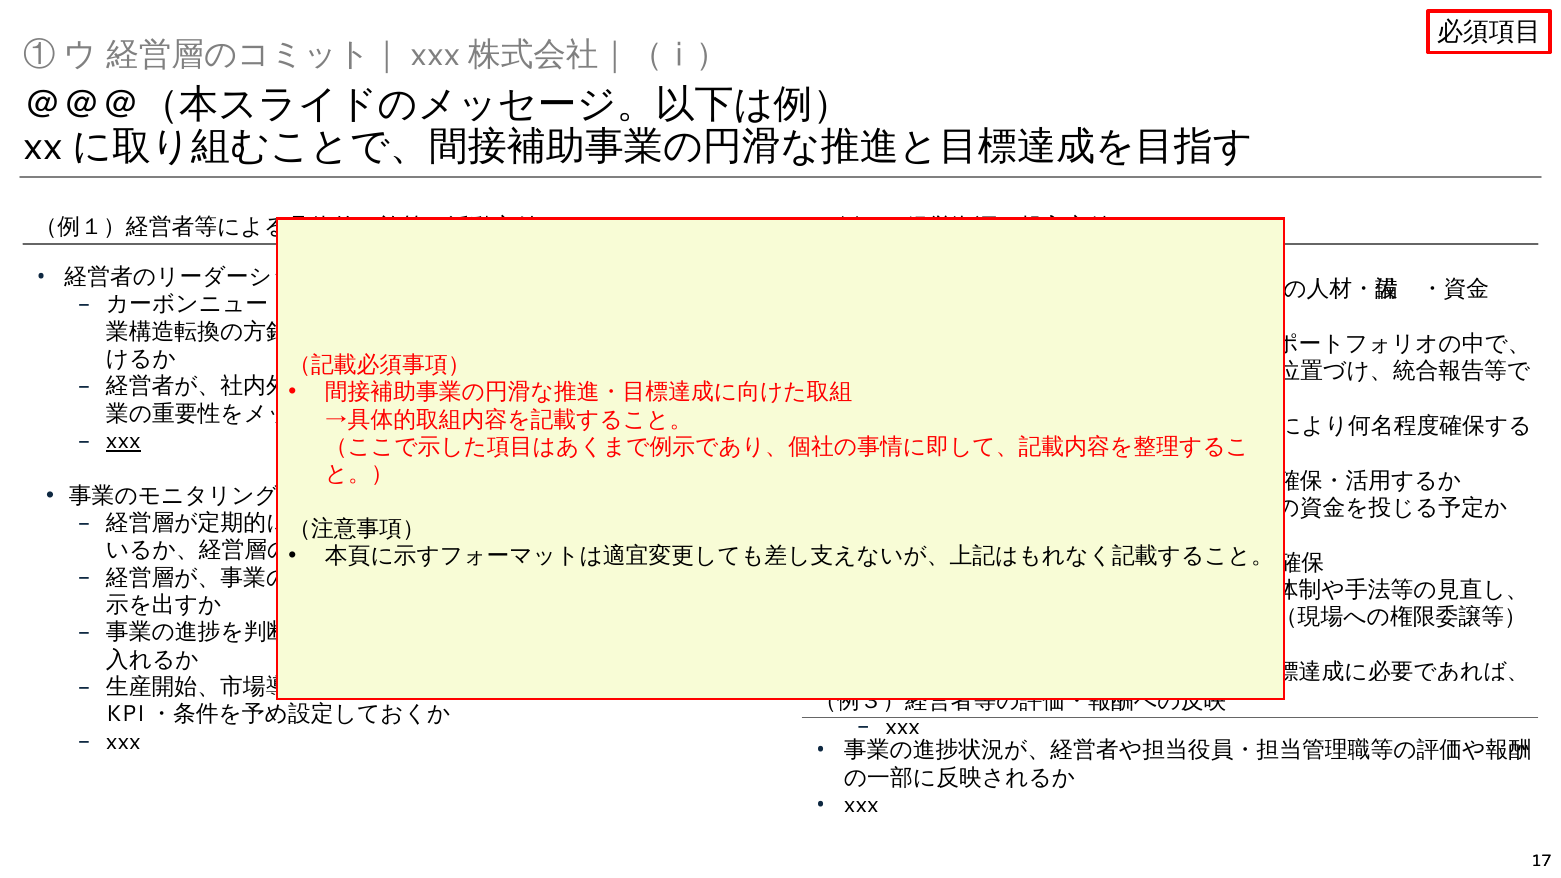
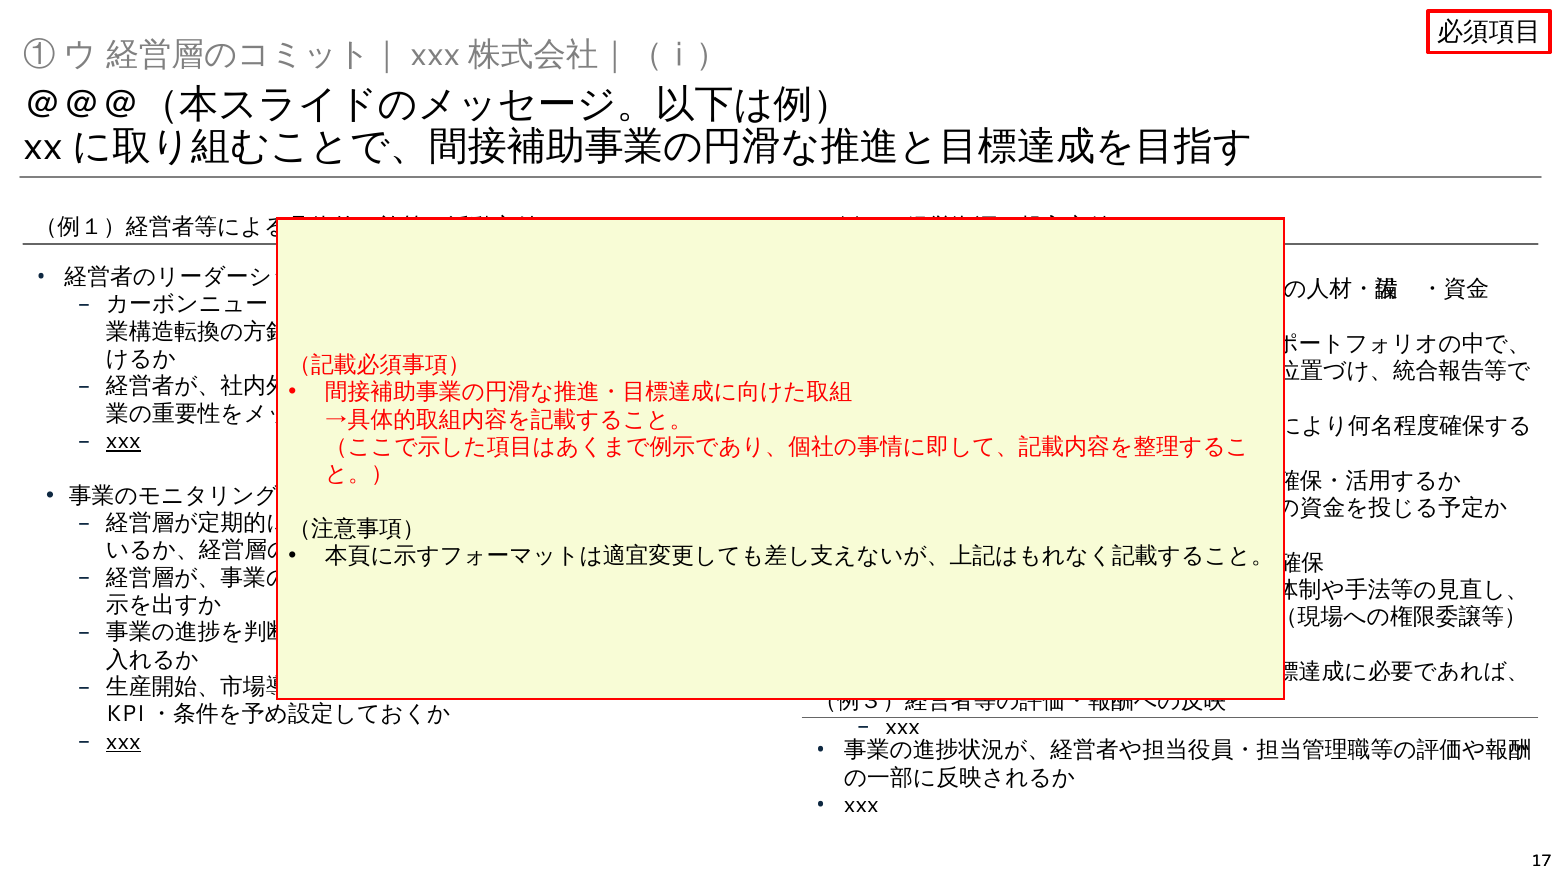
xxx underline: none -> present (123, 742)
